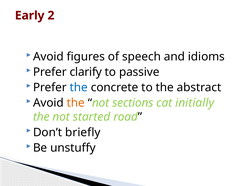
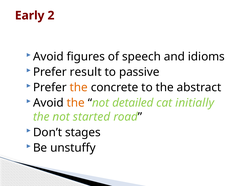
clarify: clarify -> result (86, 72)
the colour: blue -> orange (79, 87)
sections: sections -> detailed (133, 103)
briefly: briefly -> stages (83, 132)
